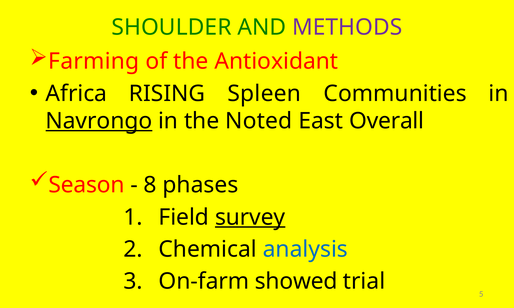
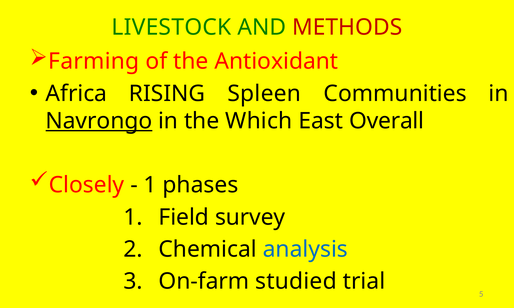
SHOULDER: SHOULDER -> LIVESTOCK (171, 27)
METHODS colour: purple -> red (347, 27)
Noted: Noted -> Which (259, 121)
Season: Season -> Closely (87, 185)
8: 8 -> 1 (150, 185)
survey underline: present -> none (250, 217)
showed: showed -> studied (296, 282)
